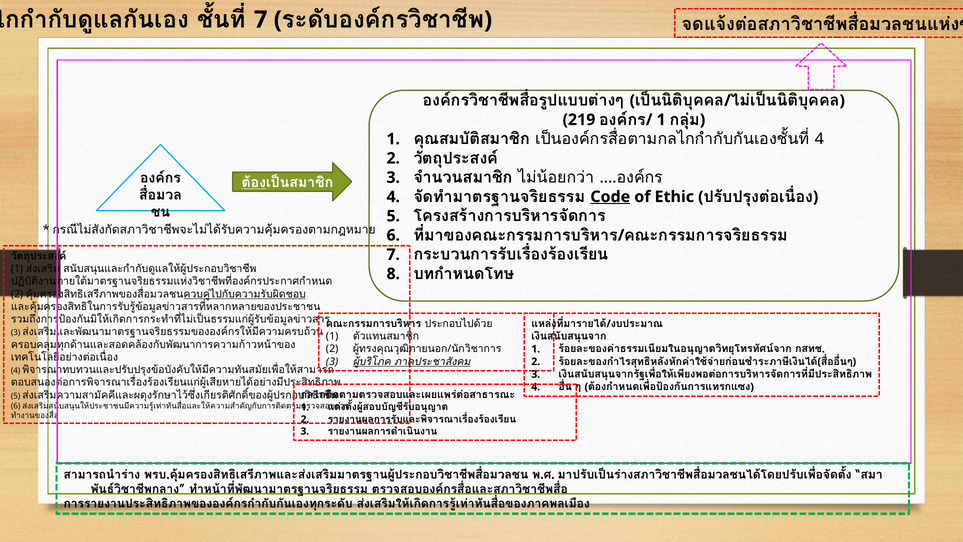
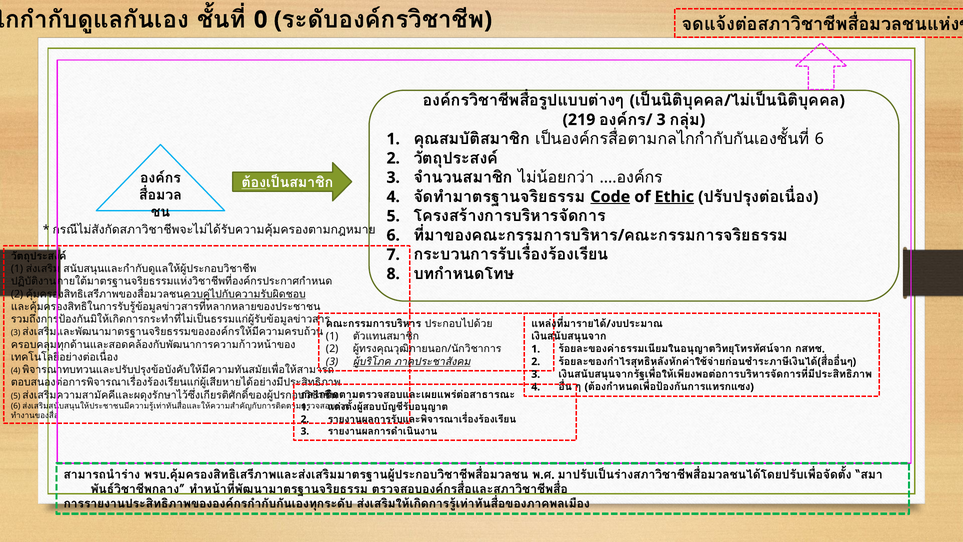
7: 7 -> 0 (261, 20)
1: 1 -> 3 (661, 120)
4: 4 -> 6 (819, 139)
Ethic underline: none -> present (674, 197)
